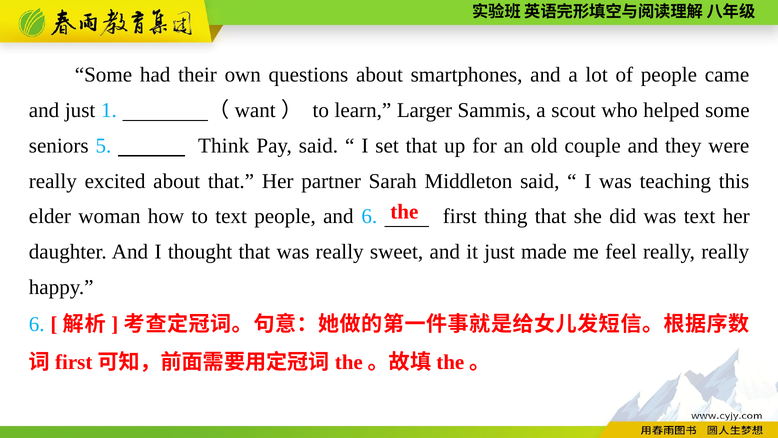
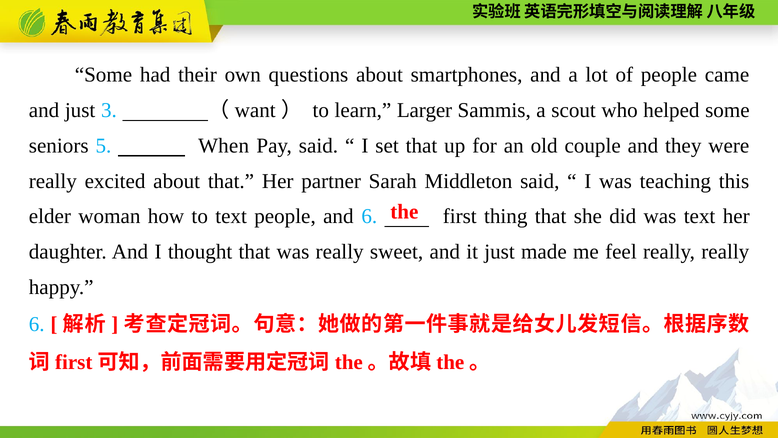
1: 1 -> 3 (109, 110)
Think: Think -> When (224, 146)
